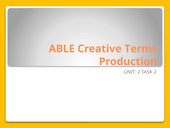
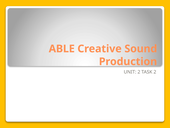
Terms: Terms -> Sound (141, 49)
